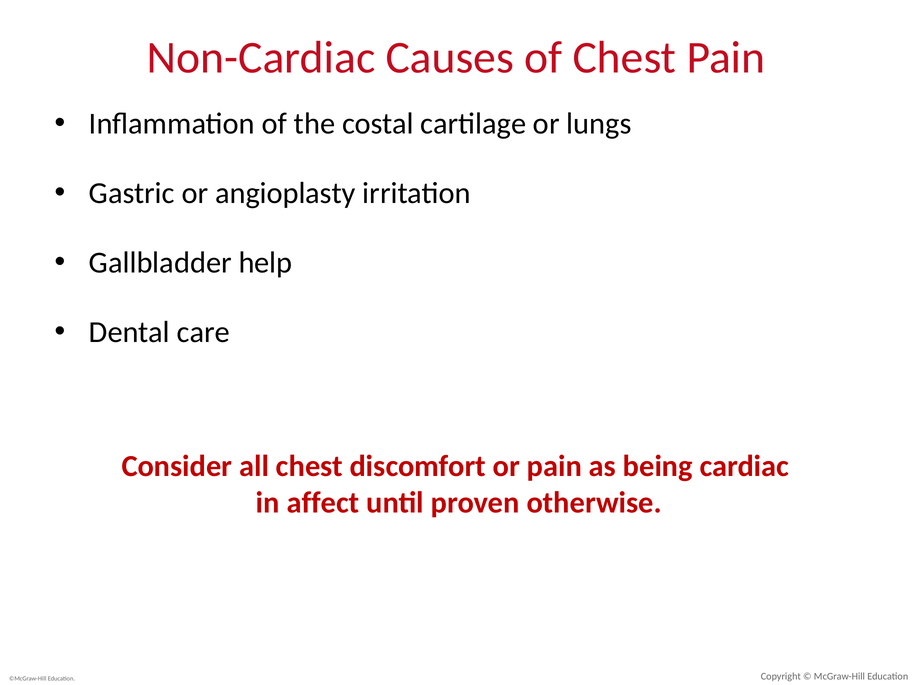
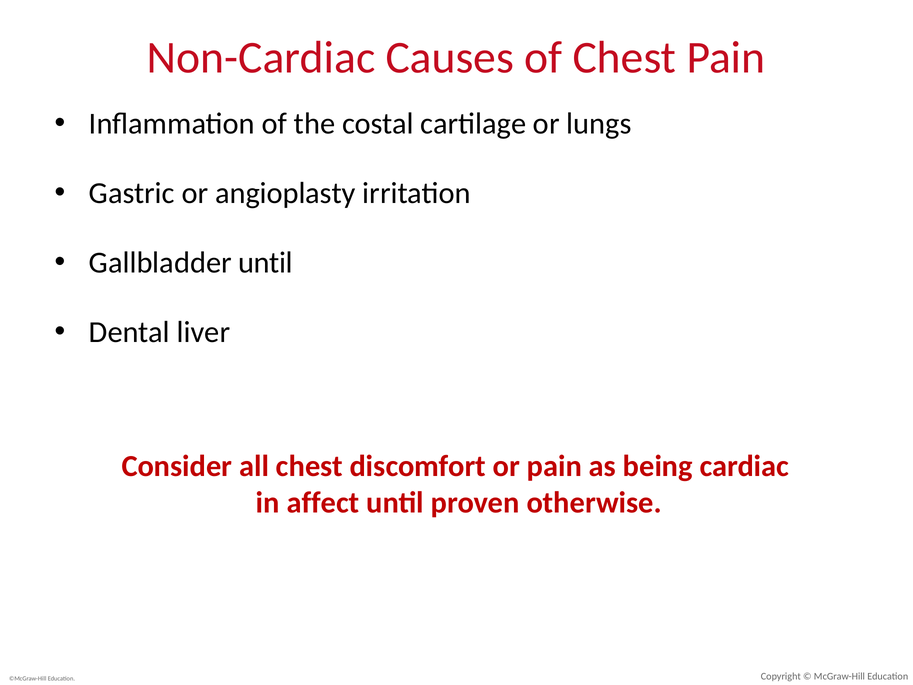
Gallbladder help: help -> until (266, 263)
care: care -> liver (203, 332)
